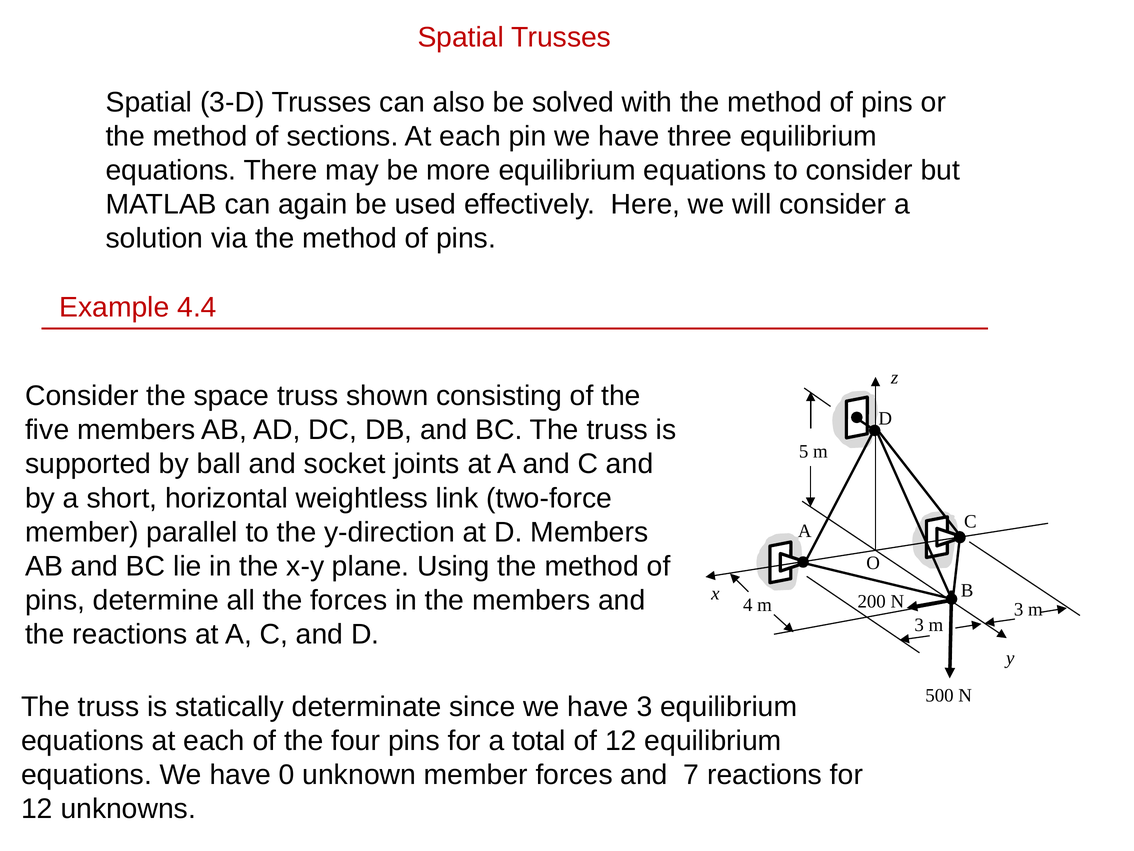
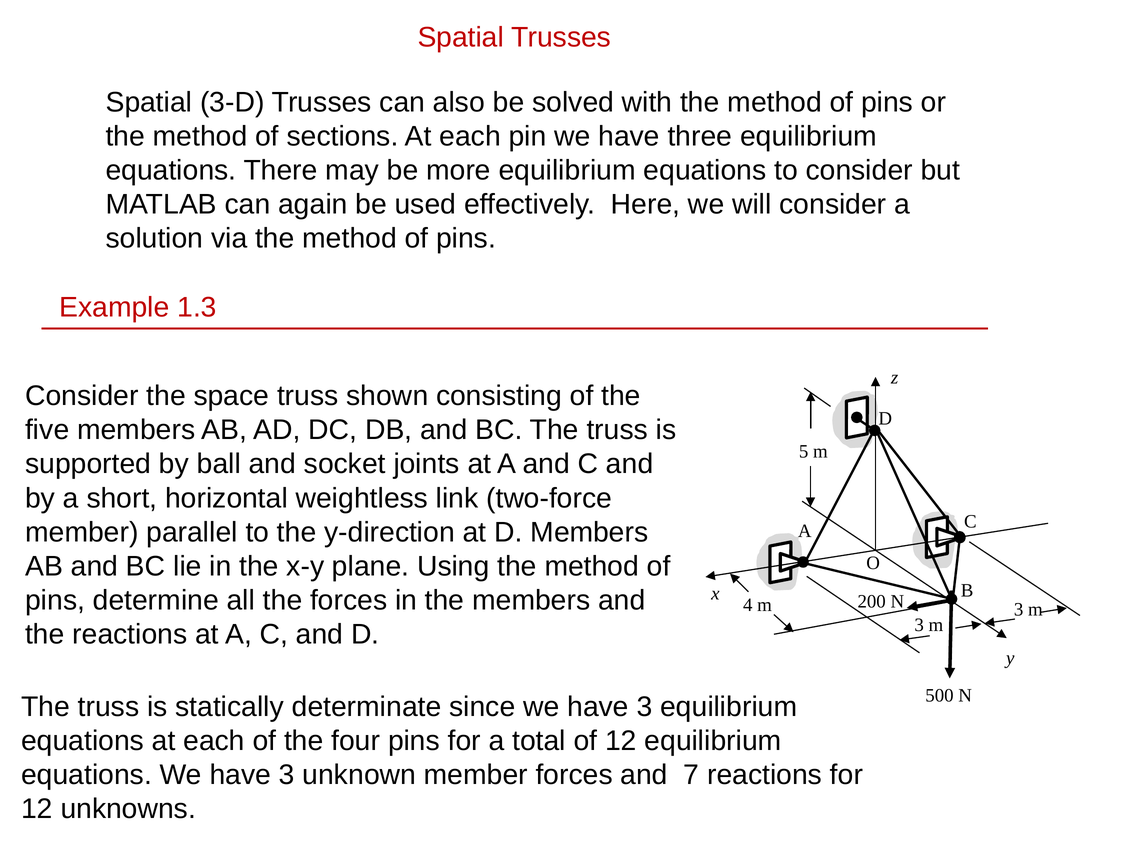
4.4: 4.4 -> 1.3 (197, 307)
equations We have 0: 0 -> 3 (287, 774)
